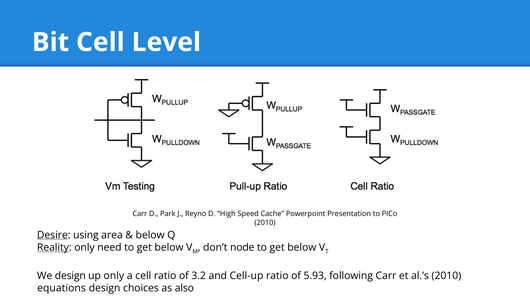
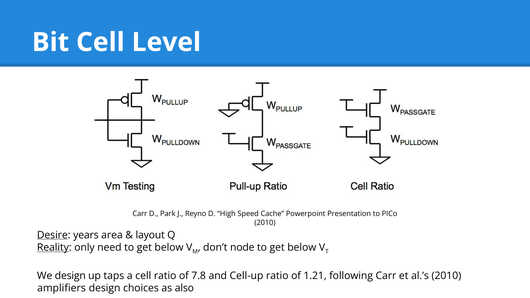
using: using -> years (86, 235)
below: below -> layout (150, 235)
up only: only -> taps (114, 276)
3.2: 3.2 -> 7.8 (199, 276)
5.93: 5.93 -> 1.21 (315, 276)
equations: equations -> amplifiers (61, 288)
